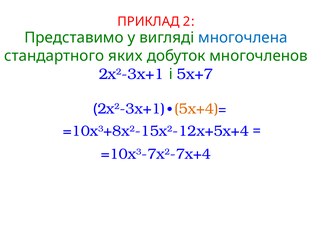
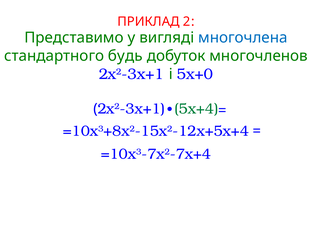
яких: яких -> будь (125, 56)
5x+7: 5x+7 -> 5x+0 (195, 74)
5x+4 colour: orange -> green (196, 109)
